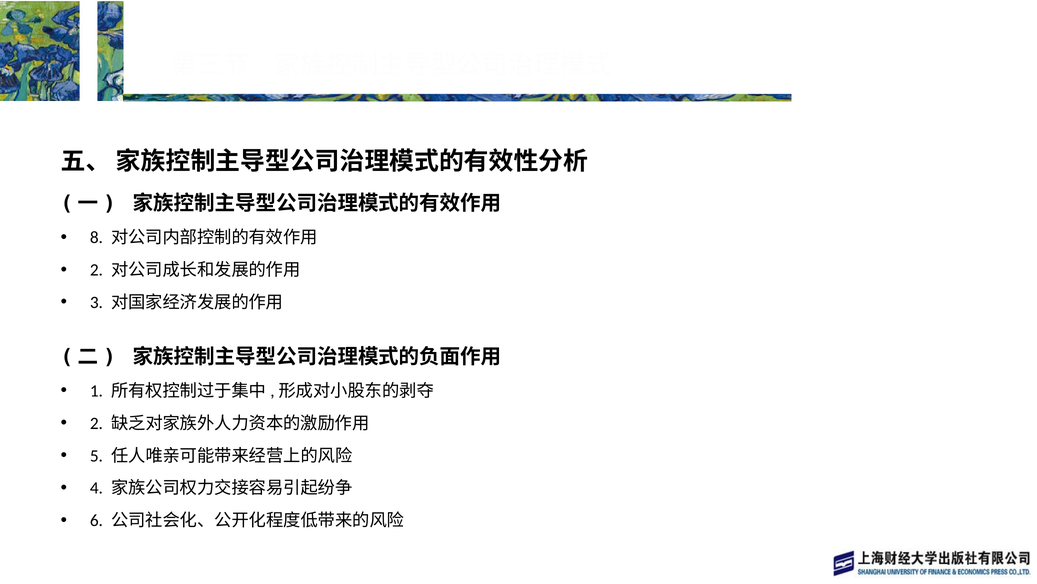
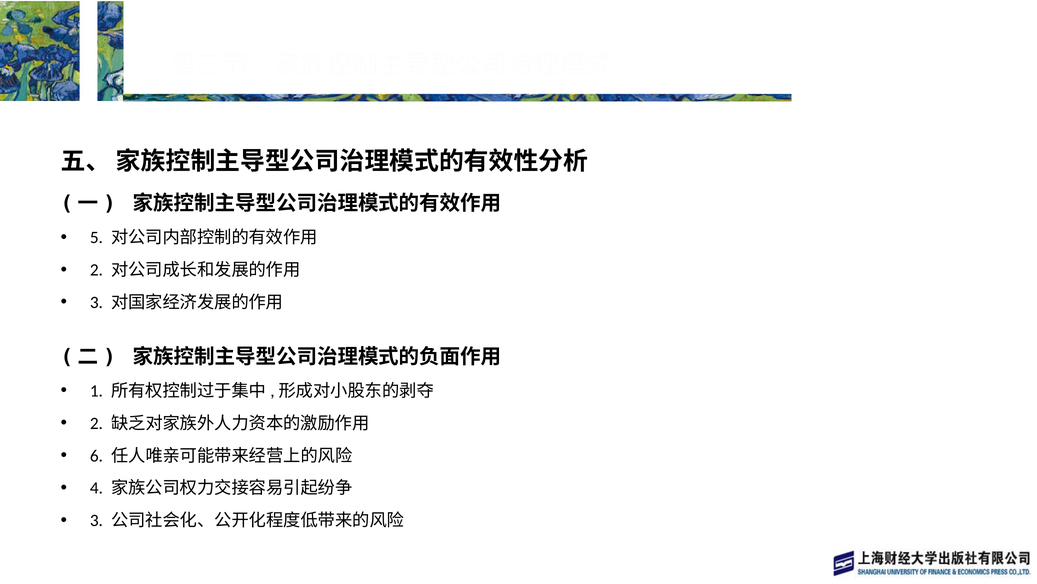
8: 8 -> 5 (96, 237)
5: 5 -> 6 (96, 455)
6: 6 -> 3 (96, 520)
